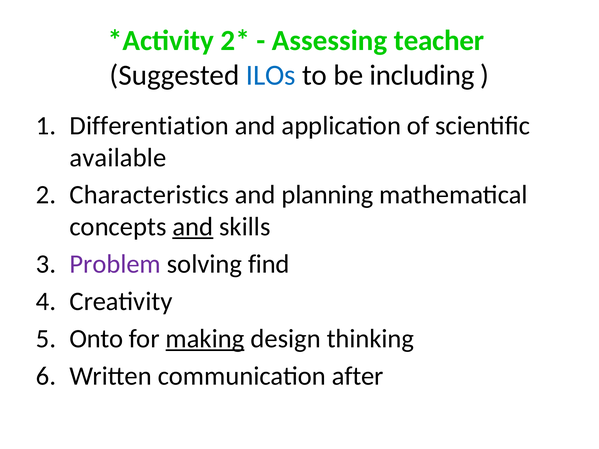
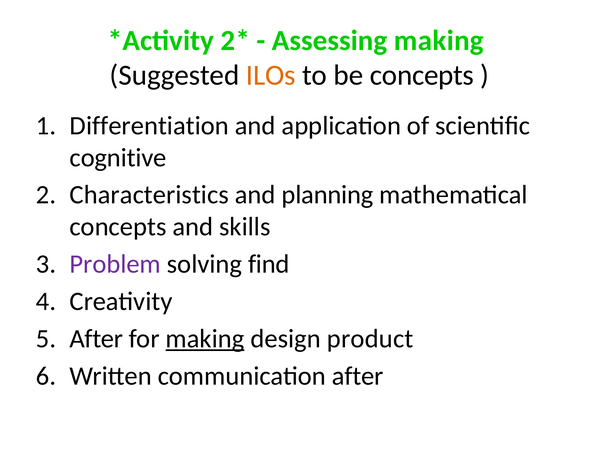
Assessing teacher: teacher -> making (439, 40)
ILOs colour: blue -> orange (271, 75)
be including: including -> concepts (422, 75)
available: available -> cognitive (118, 158)
and underline: present -> none (193, 227)
Onto: Onto -> After (96, 339)
thinking: thinking -> product (370, 339)
